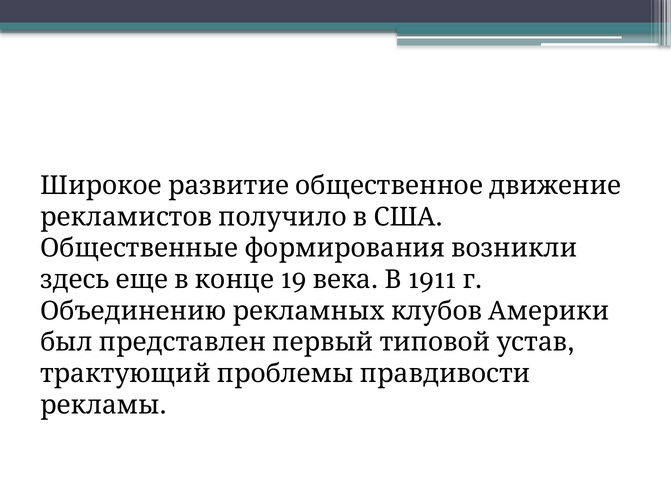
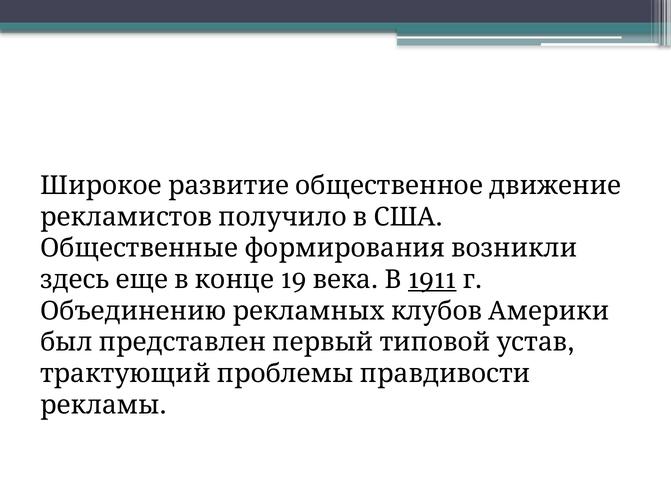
1911 underline: none -> present (432, 280)
